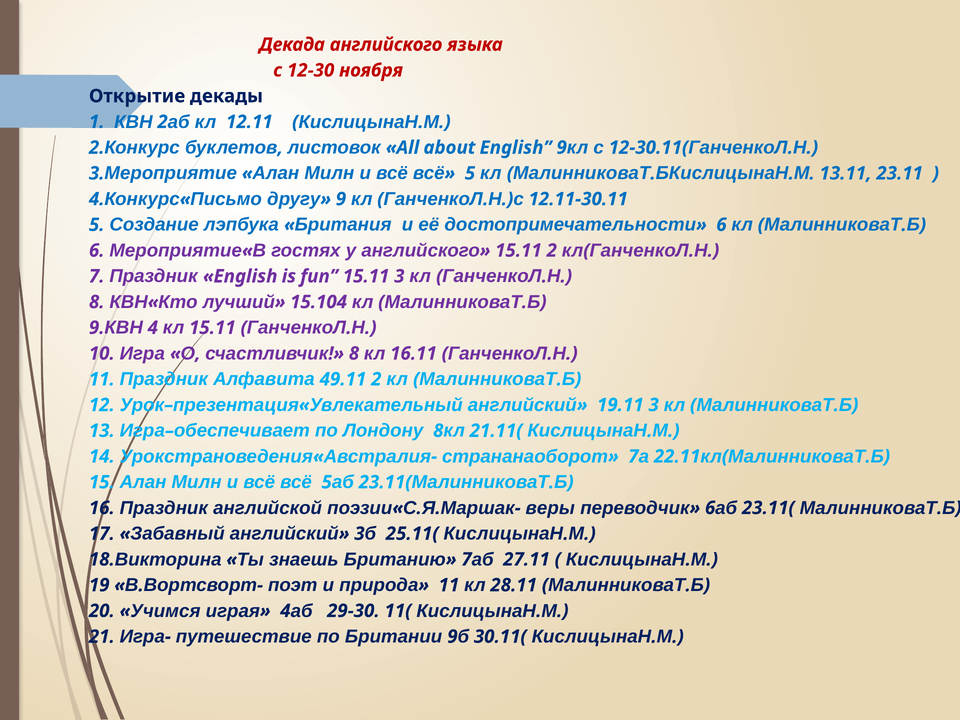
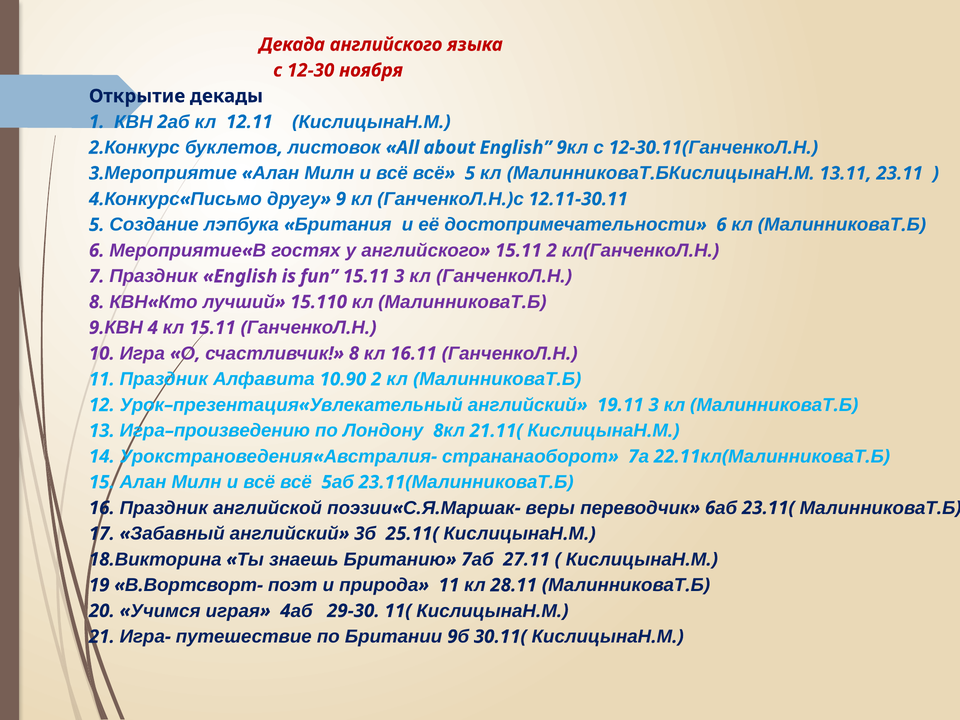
15.104: 15.104 -> 15.110 (319, 302)
49.11: 49.11 -> 10.90 (343, 379)
обеспечивает: обеспечивает -> произведению (242, 431)
